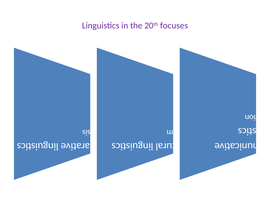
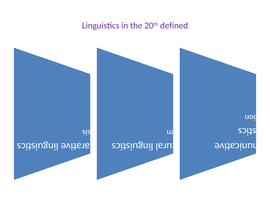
focuses: focuses -> defined (174, 26)
